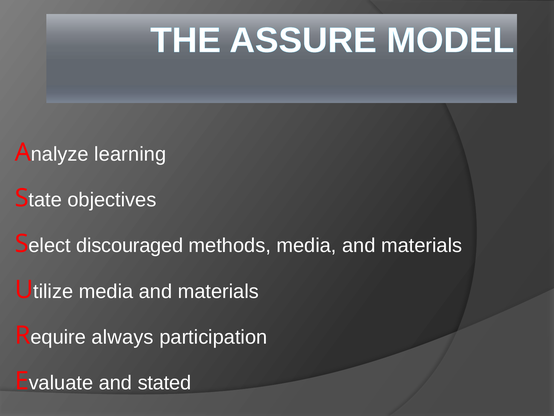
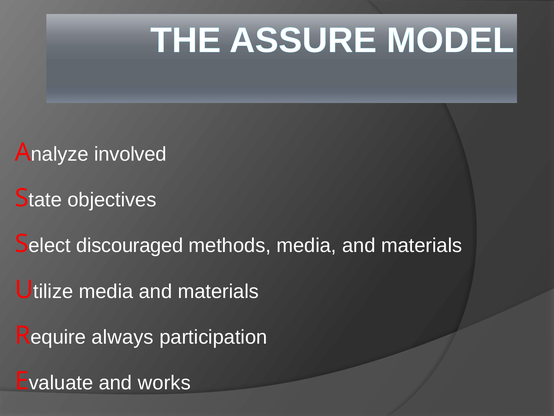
learning: learning -> involved (130, 154)
stated: stated -> works (164, 382)
